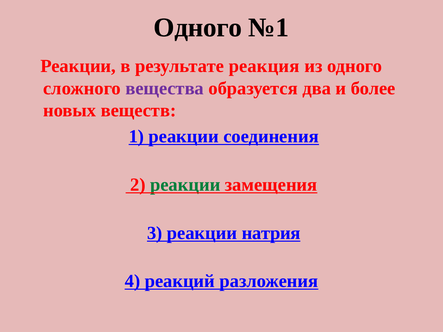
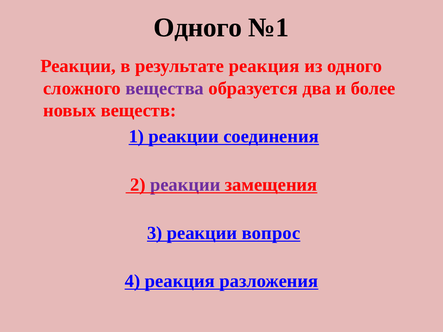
реакции colour: green -> purple (185, 185)
натрия: натрия -> вопрос (271, 233)
4 реакций: реакций -> реакция (180, 281)
